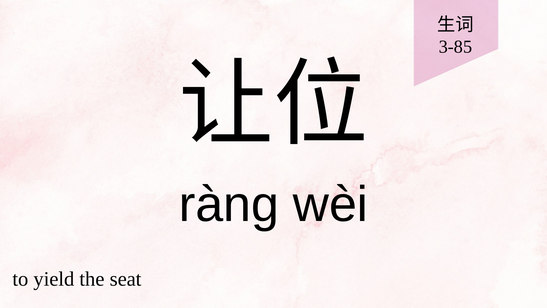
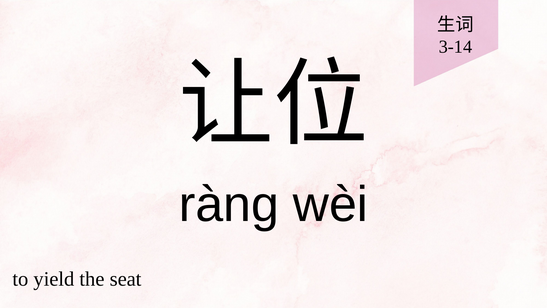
3-85: 3-85 -> 3-14 (456, 47)
